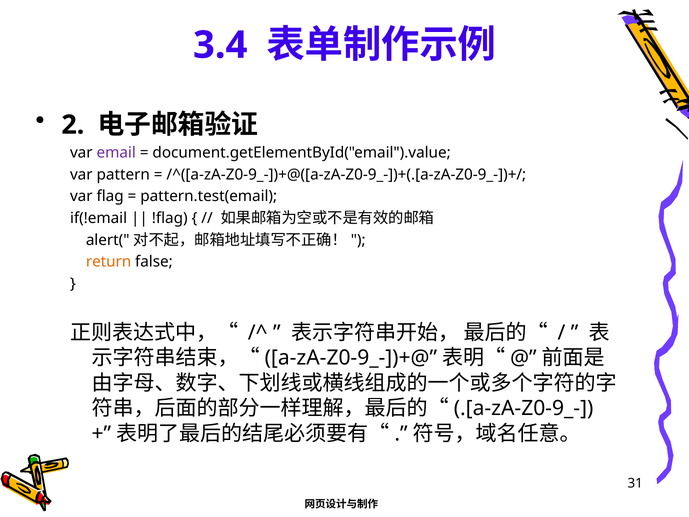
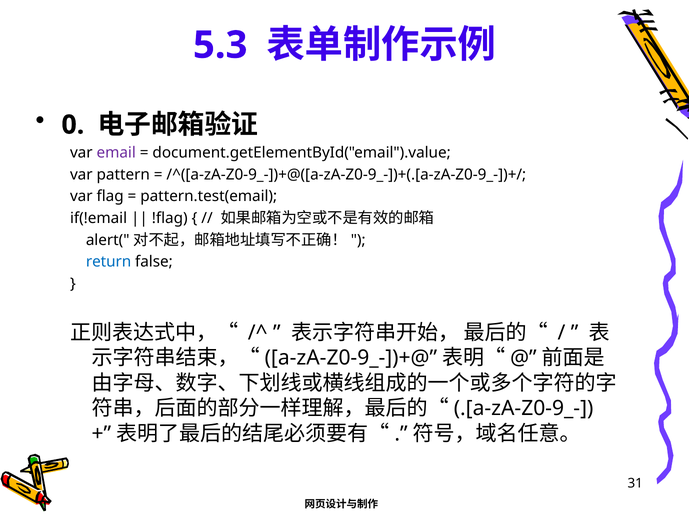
3.4: 3.4 -> 5.3 (220, 45)
2: 2 -> 0 (73, 125)
return colour: orange -> blue (109, 262)
